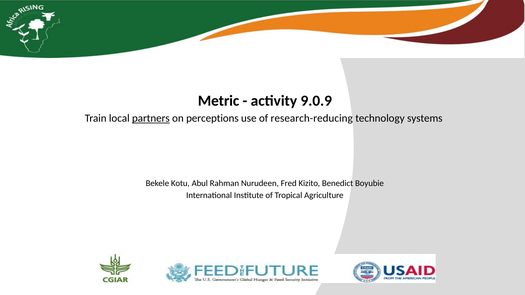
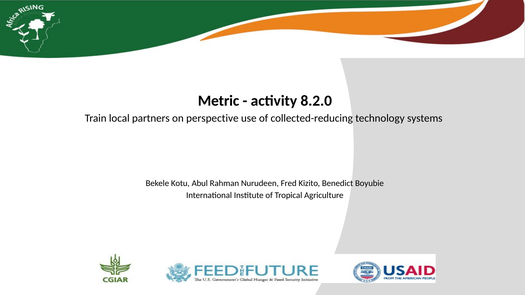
9.0.9: 9.0.9 -> 8.2.0 (316, 101)
partners underline: present -> none (151, 118)
perceptions: perceptions -> perspective (212, 118)
research-reducing: research-reducing -> collected-reducing (312, 118)
